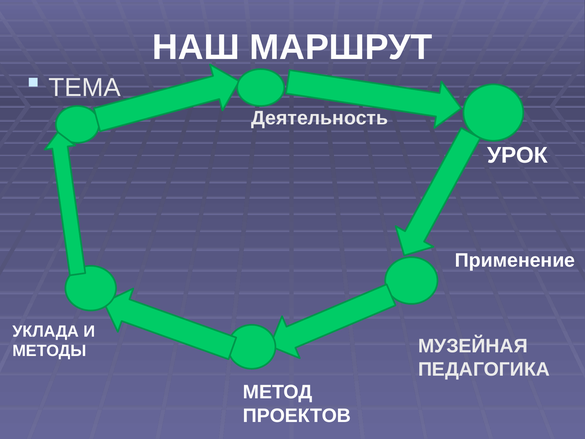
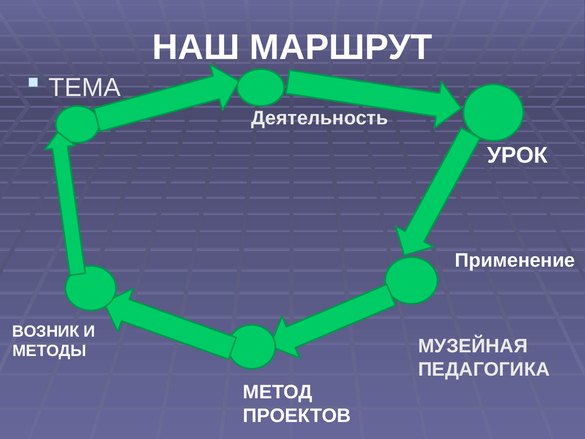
УКЛАДА: УКЛАДА -> ВОЗНИК (46, 331)
